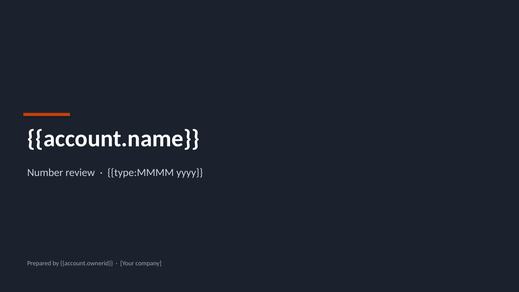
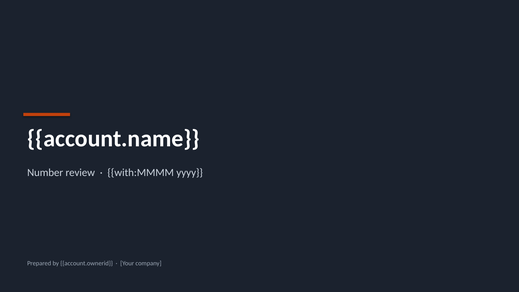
type:MMMM: type:MMMM -> with:MMMM (141, 173)
